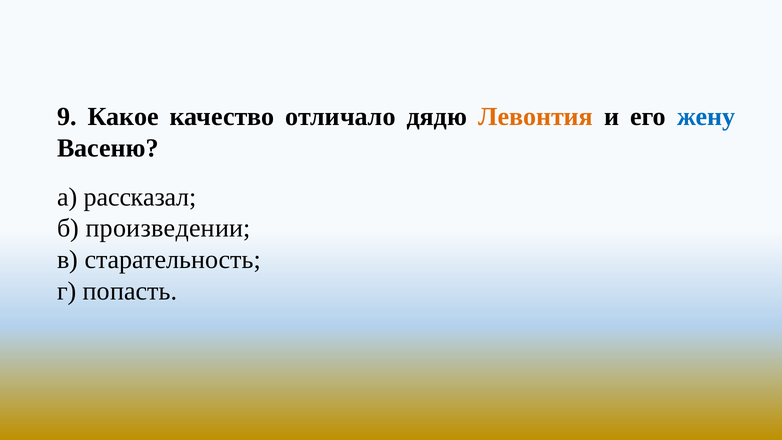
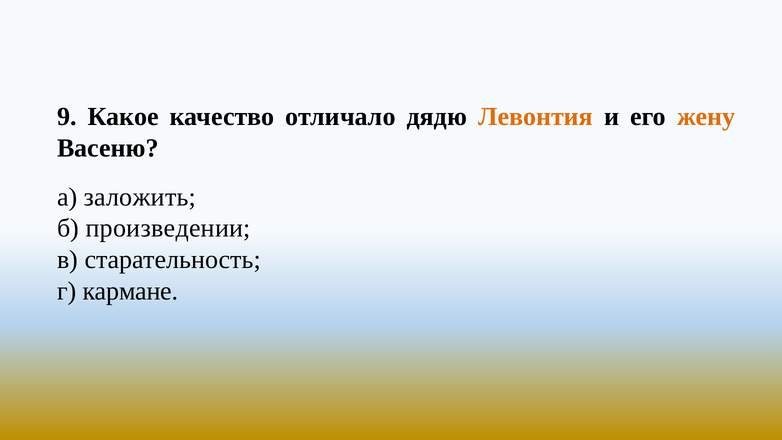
жену colour: blue -> orange (706, 117)
рассказал: рассказал -> заложить (140, 197)
попасть: попасть -> кармане (130, 291)
